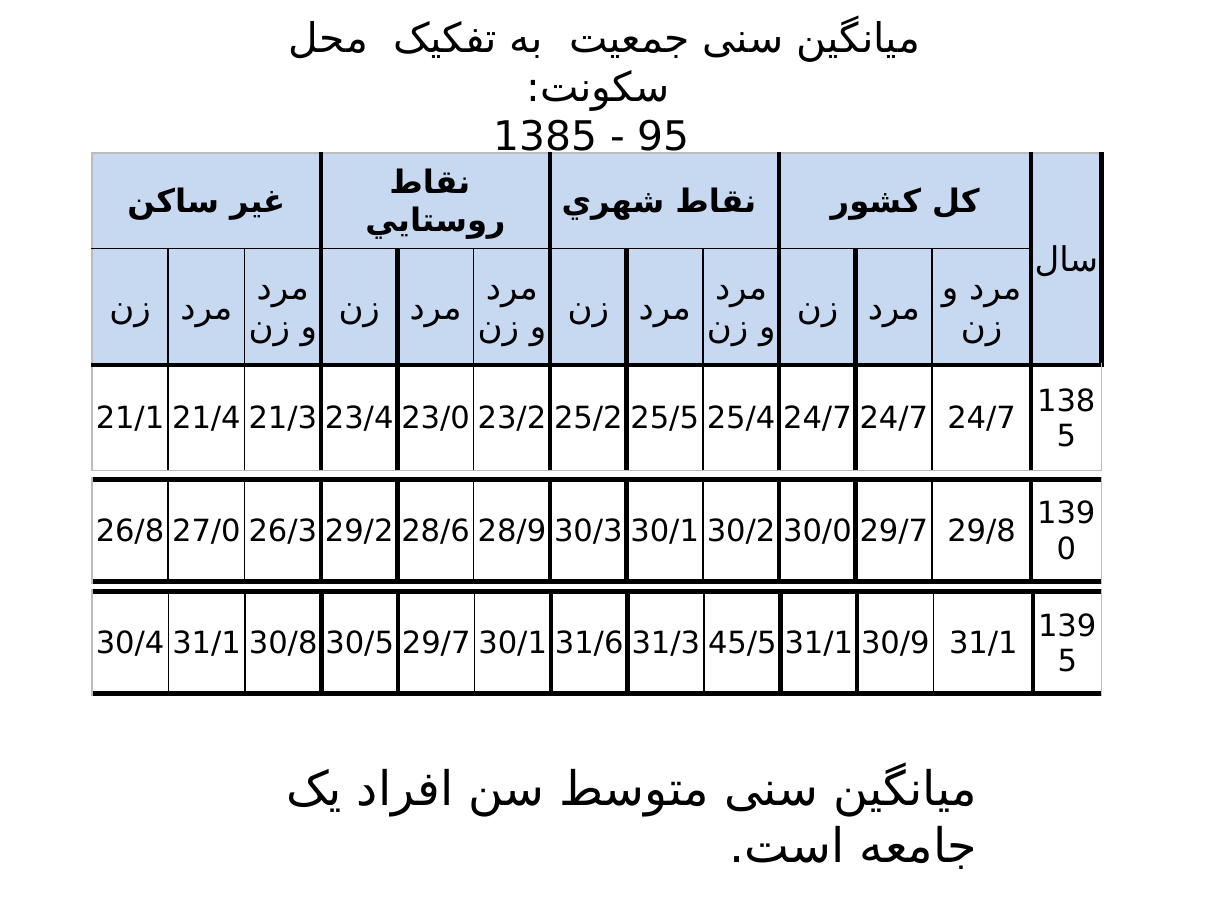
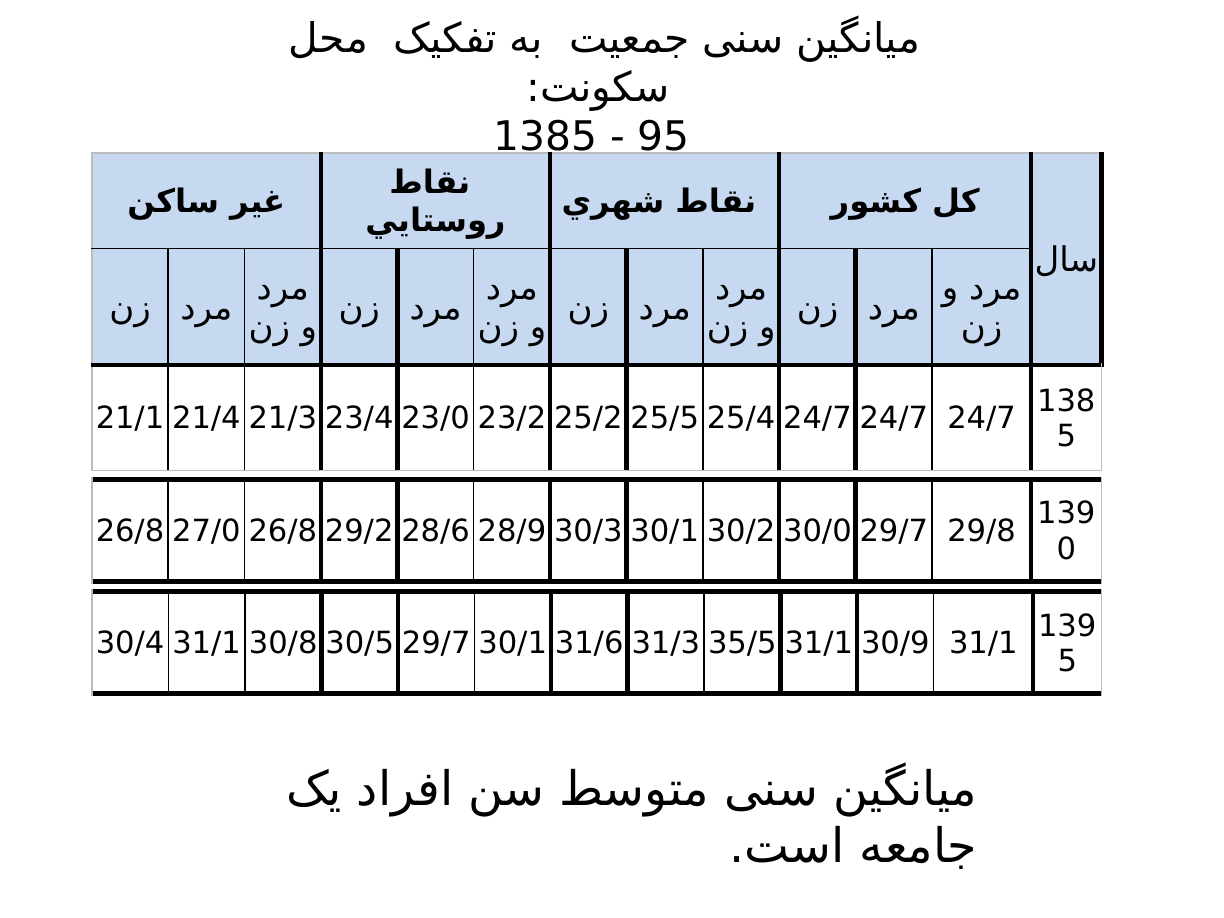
27/0 26/3: 26/3 -> 26/8 (283, 531)
45/5: 45/5 -> 35/5 (742, 644)
